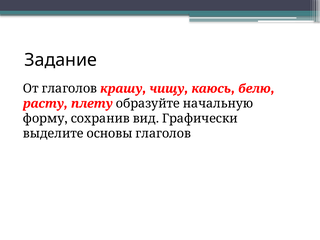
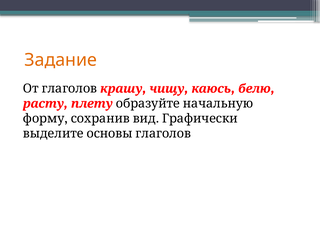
Задание colour: black -> orange (61, 60)
